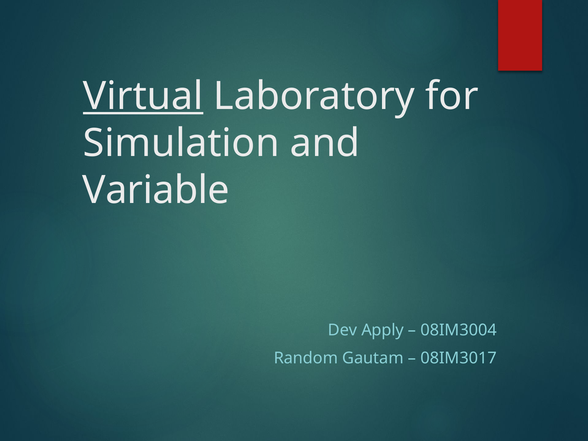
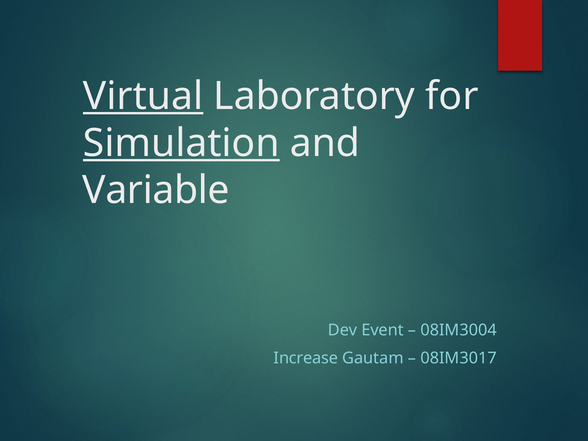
Simulation underline: none -> present (181, 143)
Apply: Apply -> Event (383, 330)
Random: Random -> Increase (306, 358)
